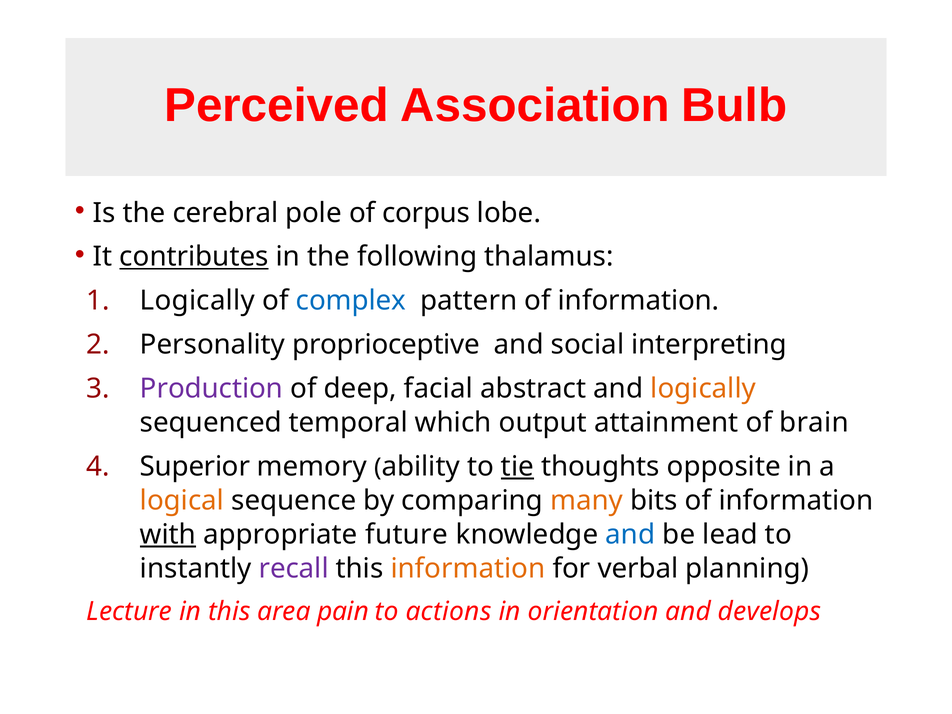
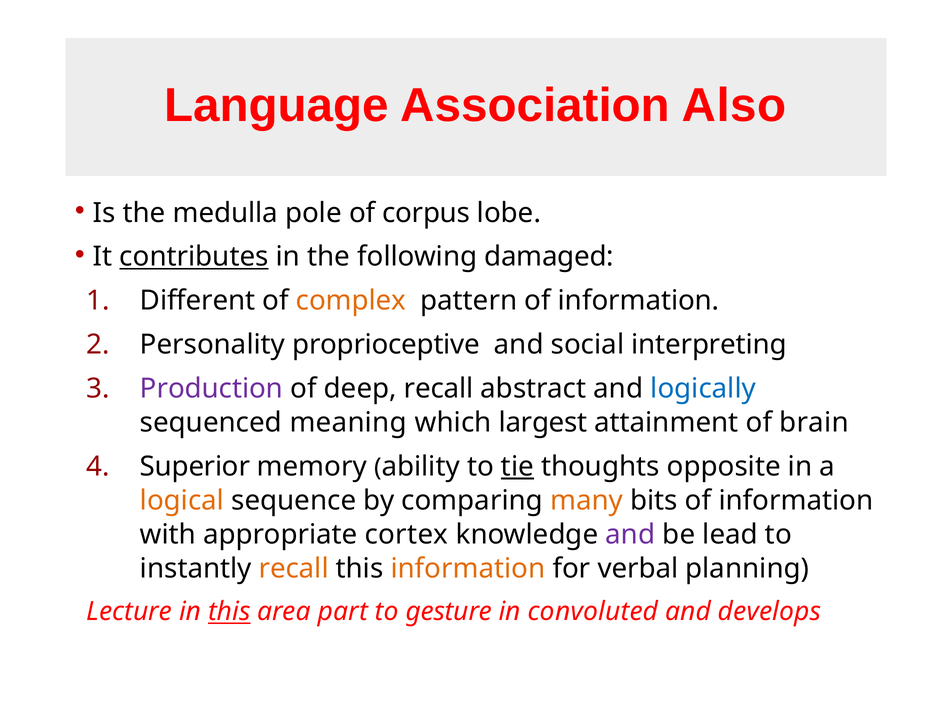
Perceived: Perceived -> Language (277, 106)
Bulb: Bulb -> Also (734, 106)
cerebral: cerebral -> medulla (225, 213)
thalamus: thalamus -> damaged (549, 257)
Logically: Logically -> Different (198, 301)
complex colour: blue -> orange (351, 301)
deep facial: facial -> recall (439, 389)
logically colour: orange -> blue (703, 389)
temporal: temporal -> meaning (348, 423)
output: output -> largest (543, 423)
with underline: present -> none (168, 534)
future: future -> cortex (406, 534)
and colour: blue -> purple (630, 534)
recall colour: purple -> orange (294, 568)
this underline: none -> present (229, 612)
pain: pain -> part (343, 612)
actions: actions -> gesture (449, 612)
orientation: orientation -> convoluted (593, 612)
